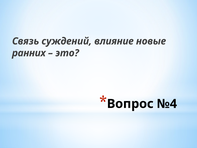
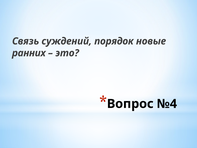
влияние: влияние -> порядок (114, 41)
